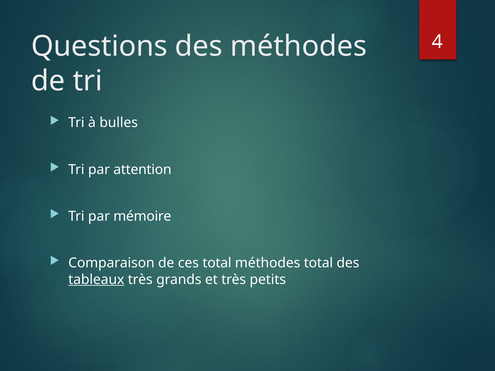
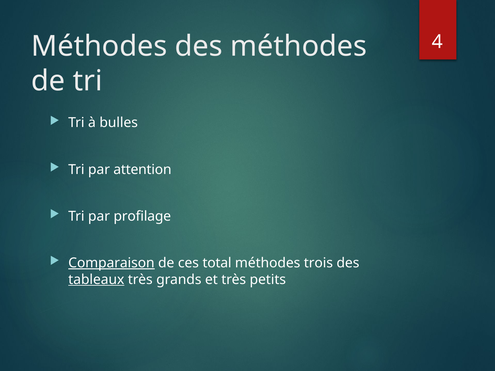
Questions: Questions -> Méthodes (99, 46)
mémoire: mémoire -> profilage (142, 216)
Comparaison underline: none -> present (111, 263)
méthodes total: total -> trois (318, 263)
